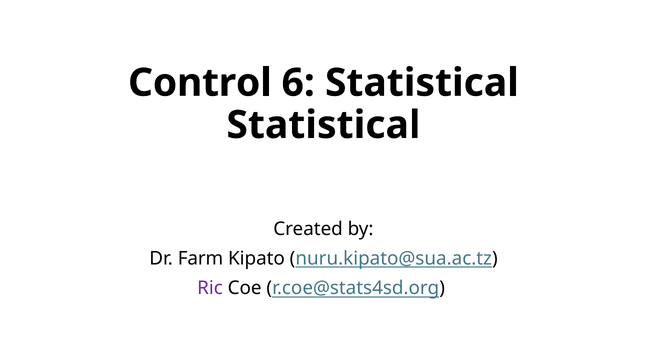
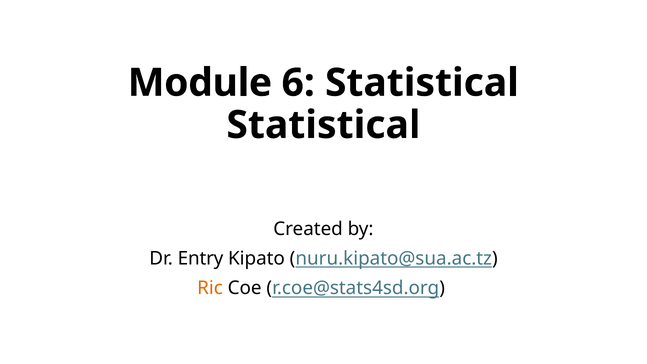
Control: Control -> Module (200, 83)
Farm: Farm -> Entry (201, 258)
Ric colour: purple -> orange (210, 288)
